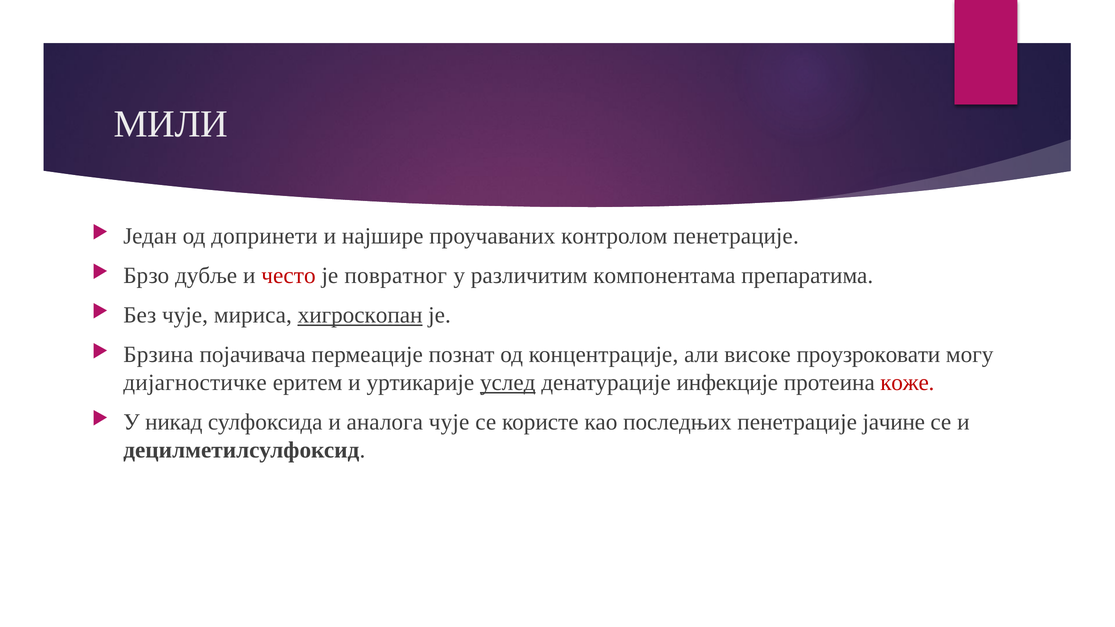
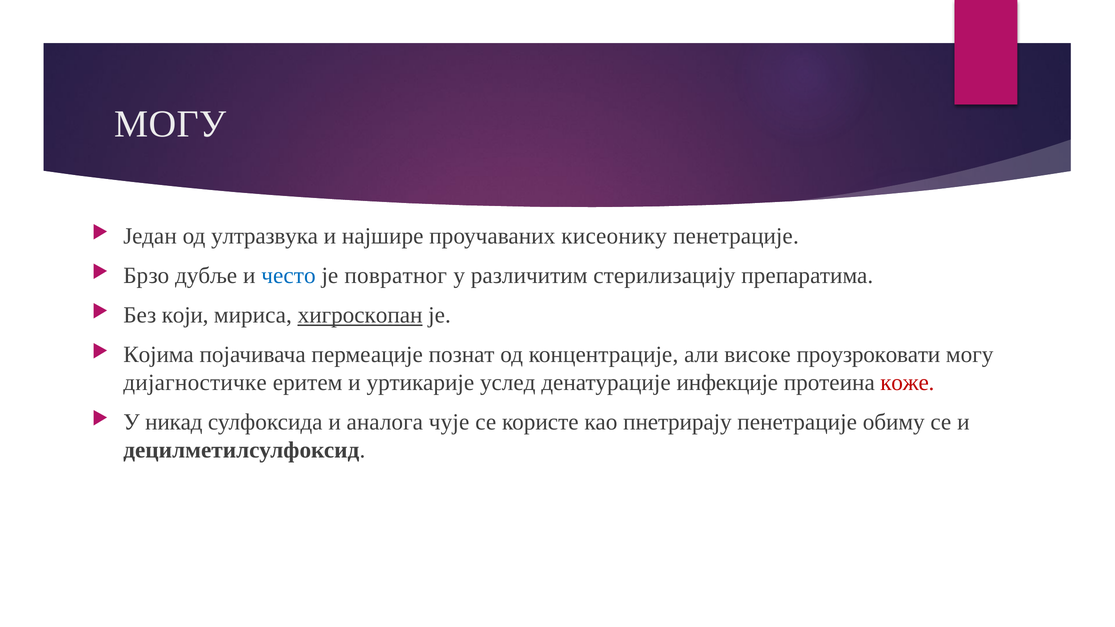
МИЛИ: МИЛИ -> МОГУ (170, 124)
допринети: допринети -> ултразвука (265, 236)
контролом: контролом -> кисеонику (614, 236)
често colour: red -> blue (288, 276)
компонентама: компонентама -> стерилизацију (664, 276)
Без чује: чује -> који (185, 315)
Брзина: Брзина -> Којима (159, 355)
услед underline: present -> none (508, 383)
последњих: последњих -> пнетрирају (677, 422)
јачине: јачине -> обиму (894, 422)
